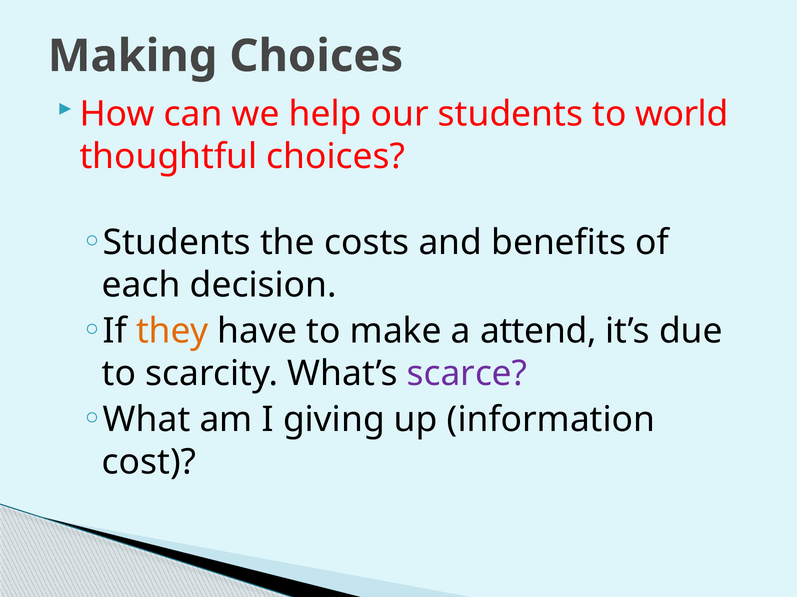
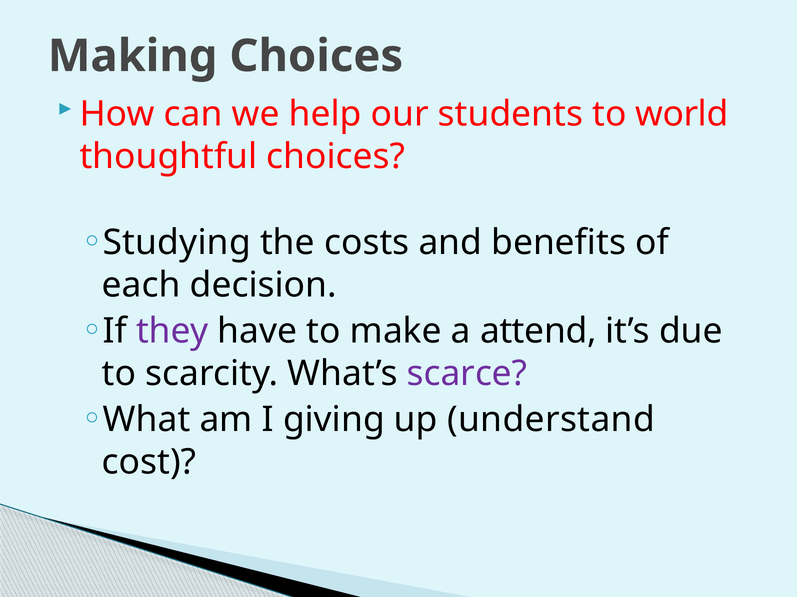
Students: Students -> Studying (177, 243)
they colour: orange -> purple (172, 332)
information: information -> understand (551, 420)
